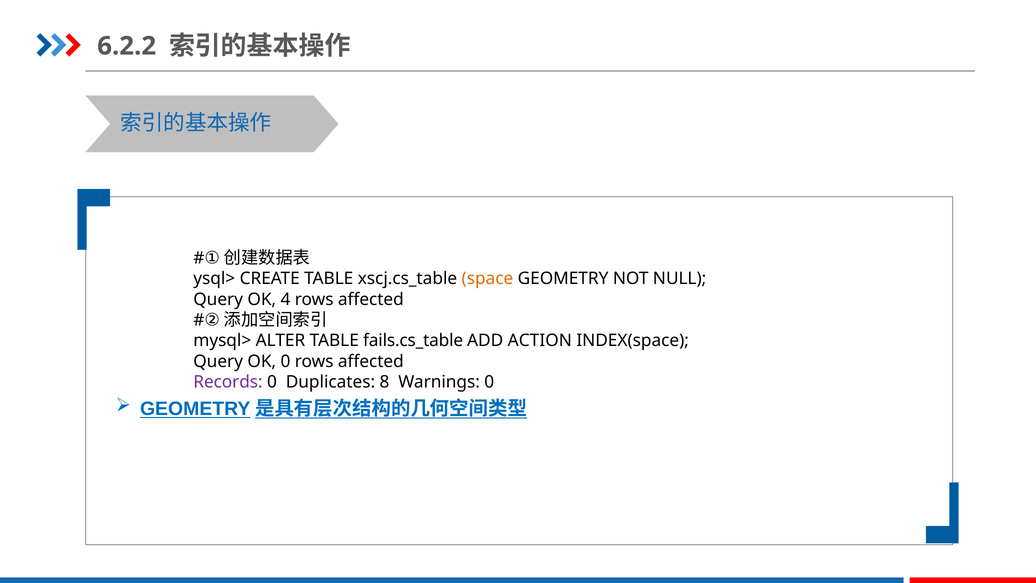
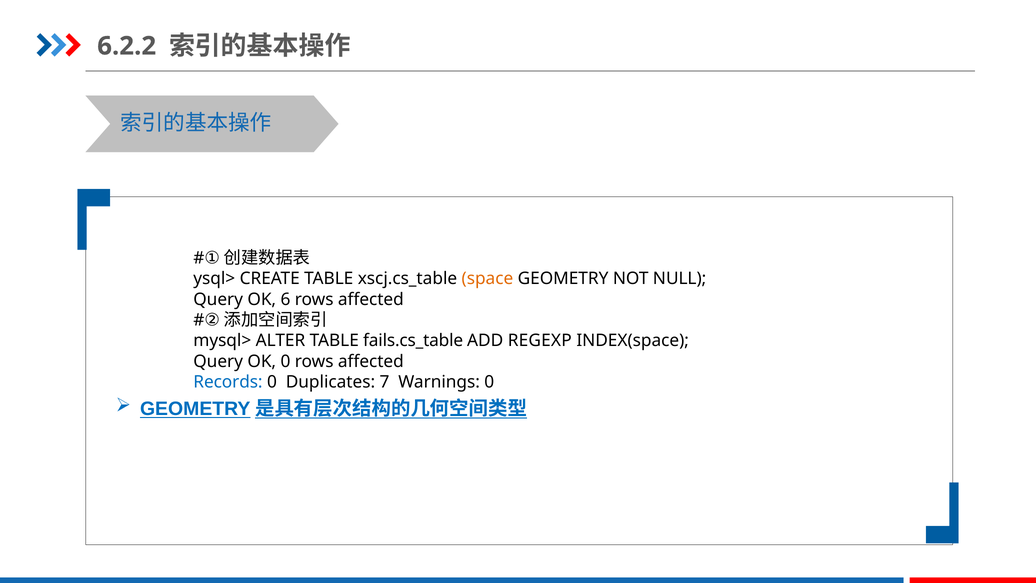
4: 4 -> 6 (285, 299)
ACTION: ACTION -> REGEXP (540, 341)
Records colour: purple -> blue (228, 382)
8: 8 -> 7 (385, 382)
